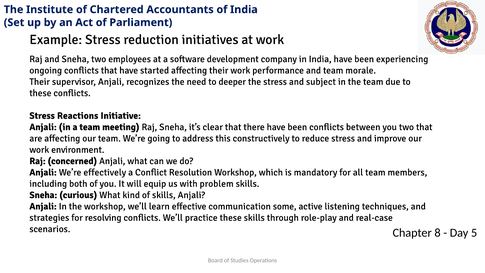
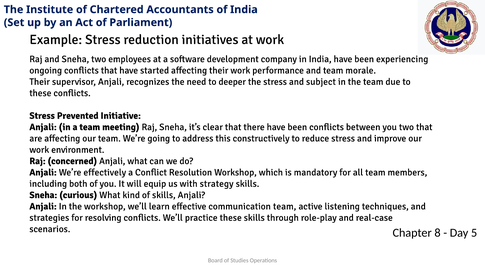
Reactions: Reactions -> Prevented (78, 116)
problem: problem -> strategy (217, 184)
communication some: some -> team (285, 206)
